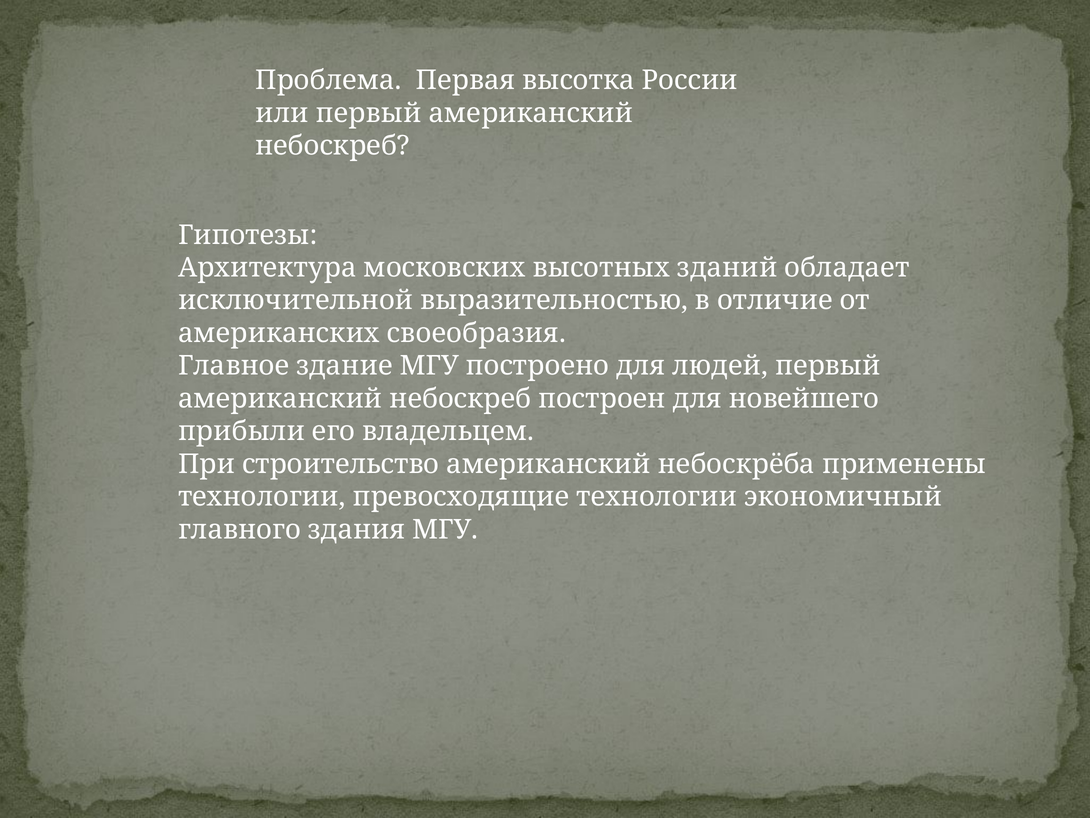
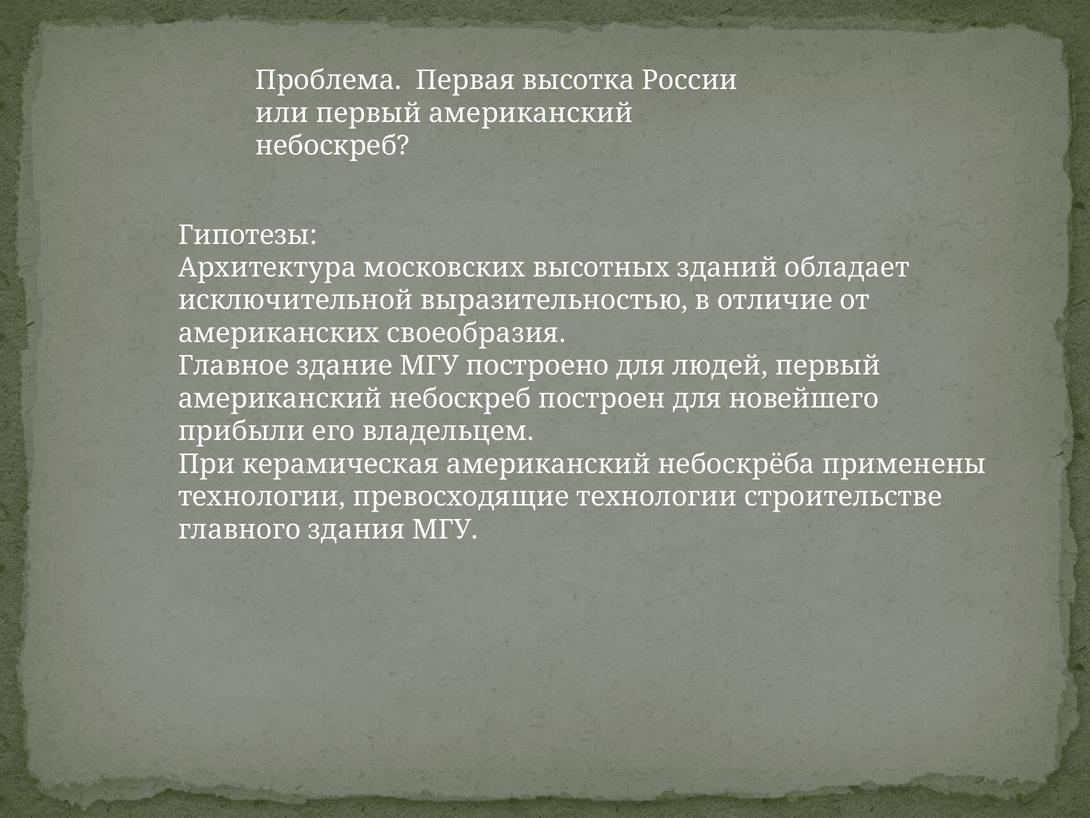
строительство: строительство -> керамическая (341, 464)
экономичный: экономичный -> строительстве (843, 496)
